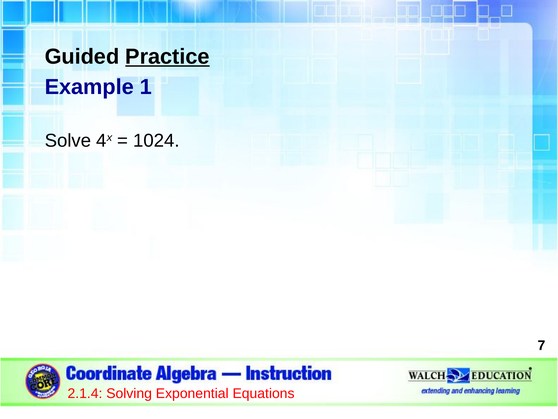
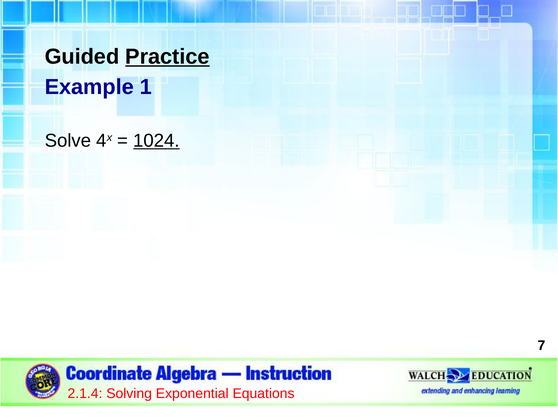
1024 underline: none -> present (157, 141)
